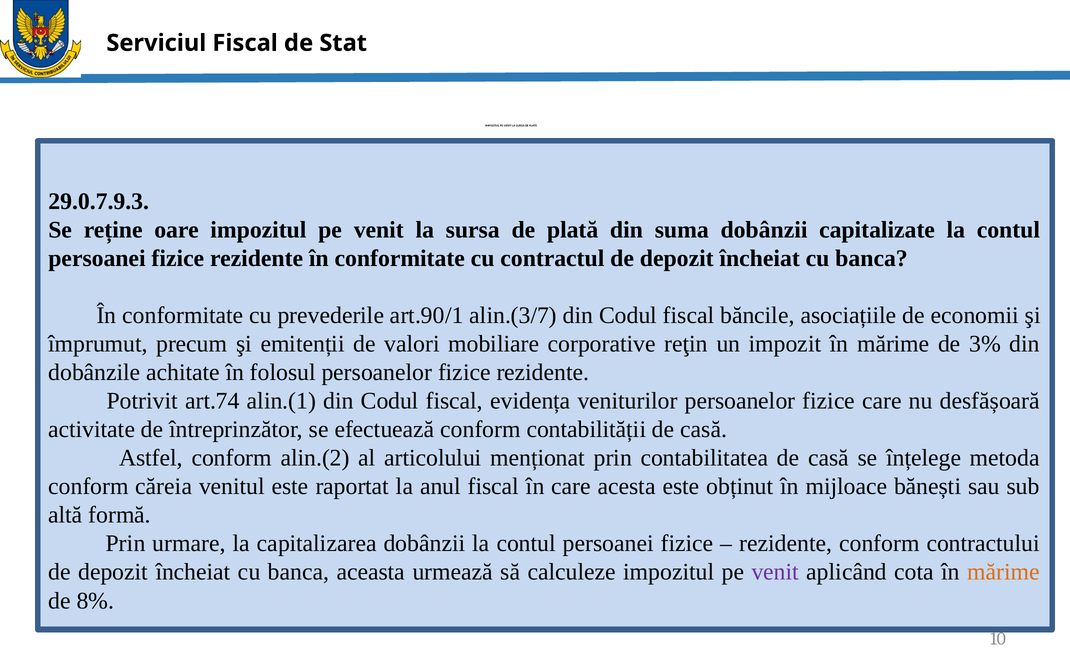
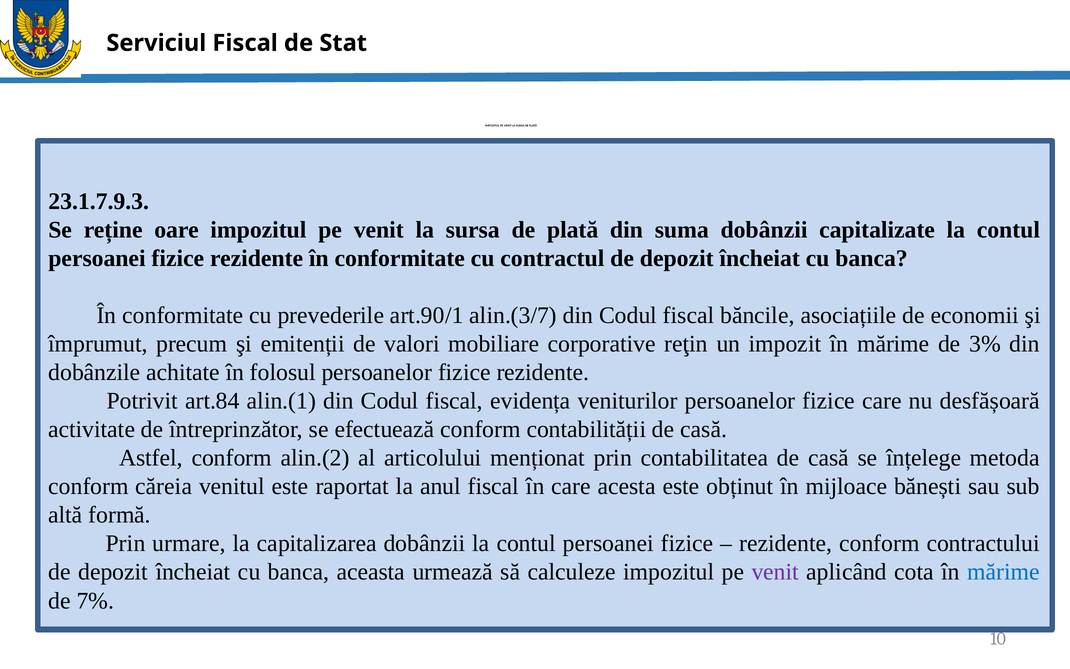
29.0.7.9.3: 29.0.7.9.3 -> 23.1.7.9.3 (99, 201)
art.74: art.74 -> art.84 (212, 401)
mărime colour: orange -> blue (1004, 572)
8%: 8% -> 7% (95, 600)
